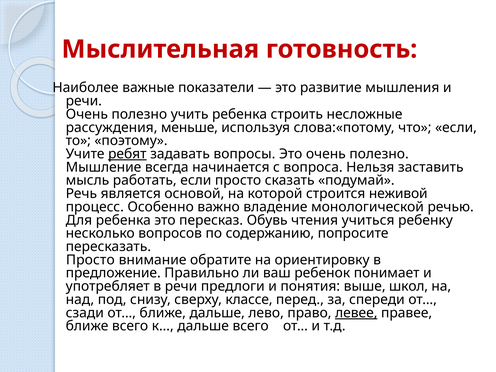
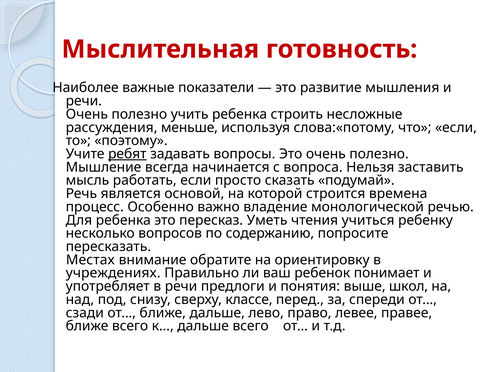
неживой: неживой -> времена (398, 194)
Обувь: Обувь -> Уметь (267, 220)
Просто: Просто -> Местах (90, 260)
предложение: предложение -> учреждениях (113, 273)
левее underline: present -> none (356, 313)
